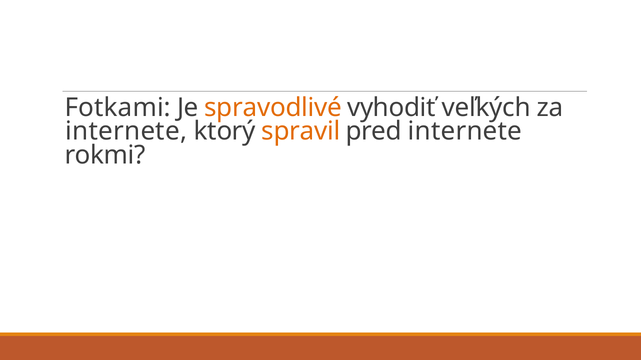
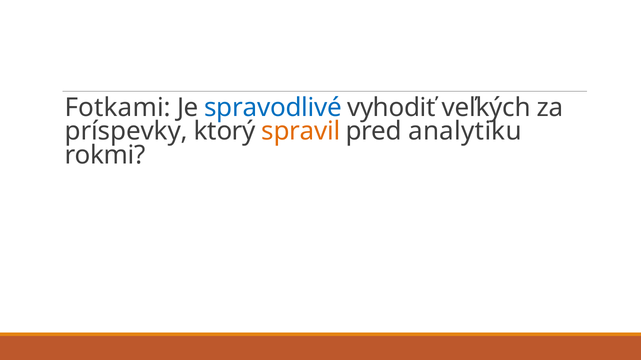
spravodlivé colour: orange -> blue (273, 108)
internete: internete -> príspevky (126, 132)
pred internete: internete -> analytiku (465, 132)
